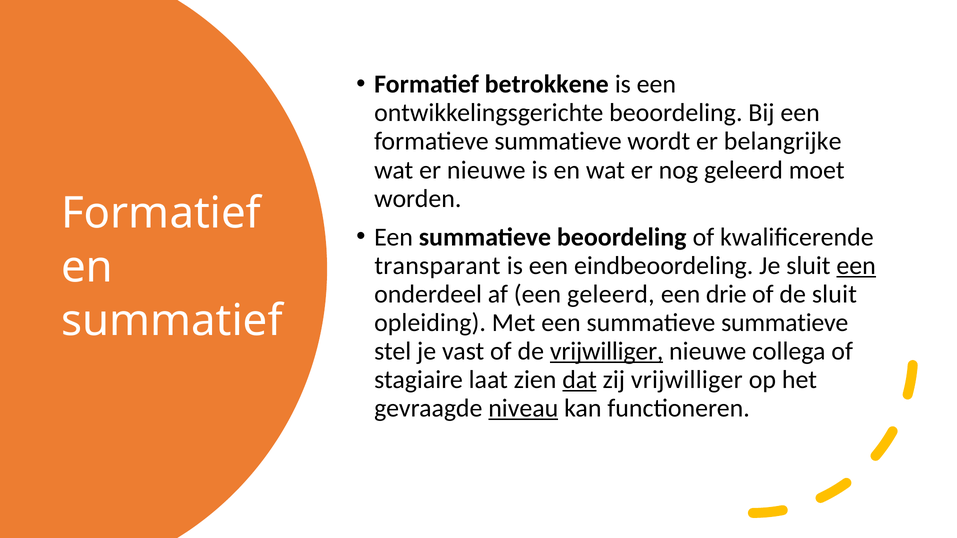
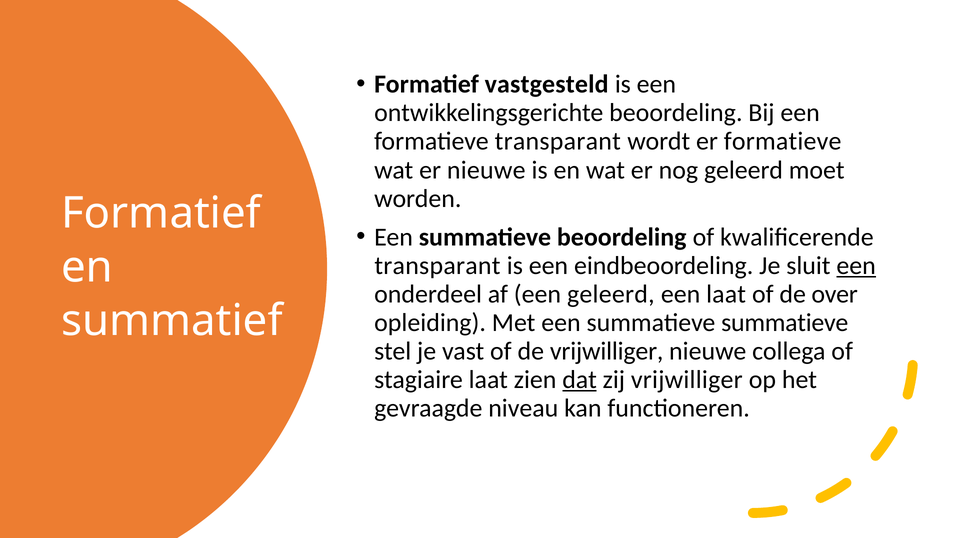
betrokkene: betrokkene -> vastgesteld (547, 84)
formatieve summatieve: summatieve -> transparant (558, 142)
er belangrijke: belangrijke -> formatieve (783, 142)
een drie: drie -> laat (726, 294)
de sluit: sluit -> over (835, 294)
vrijwilliger underline: present -> none (607, 351)
niveau underline: present -> none (523, 408)
